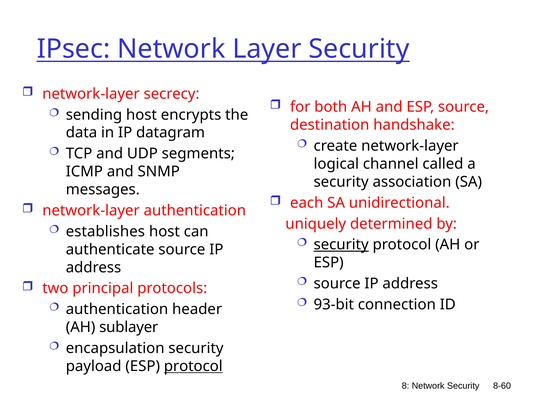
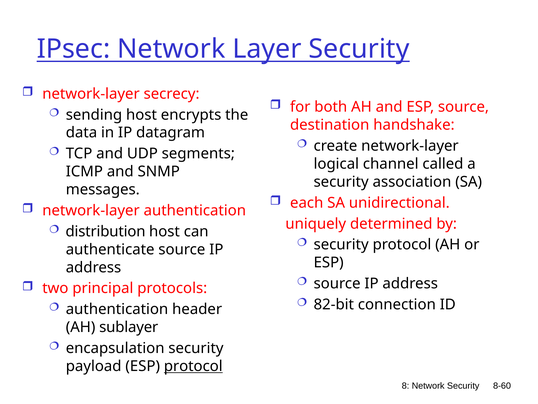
establishes: establishes -> distribution (106, 231)
security underline: present -> none (341, 244)
93-bit: 93-bit -> 82-bit (334, 304)
